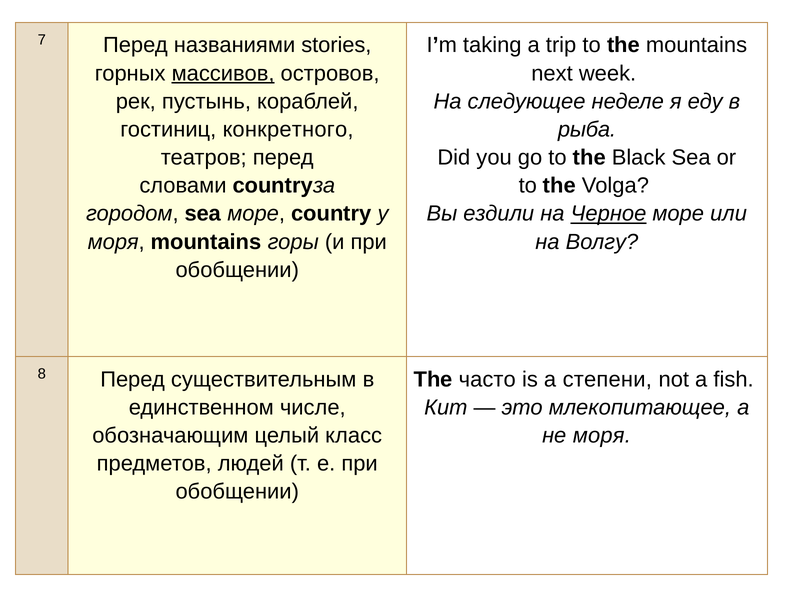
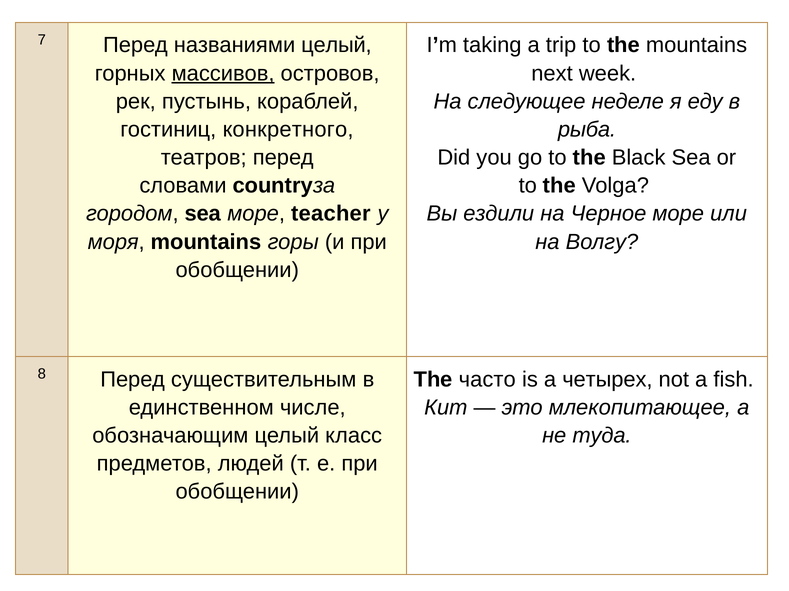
названиями stories: stories -> целый (336, 45)
country: country -> teacher (331, 214)
Черное underline: present -> none (609, 214)
степени: степени -> четырех (607, 380)
не моря: моря -> туда (602, 436)
